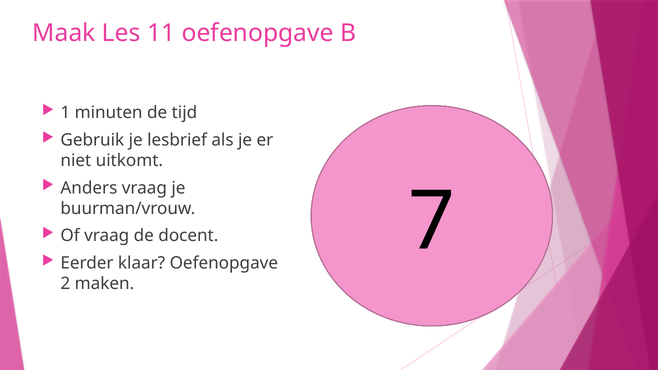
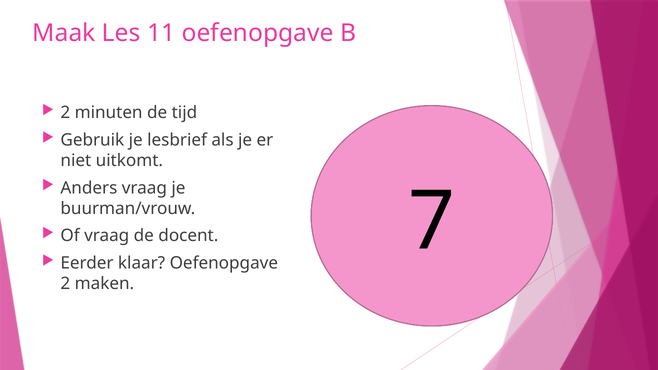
1: 1 -> 2 (65, 113)
